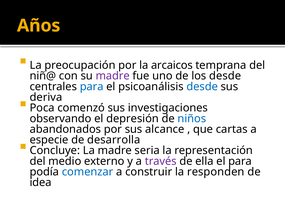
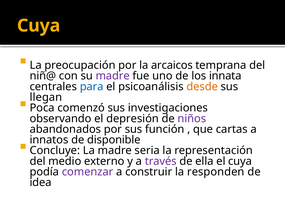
Años: Años -> Cuya (39, 26)
los desde: desde -> innata (225, 76)
desde colour: blue -> orange (202, 86)
deriva: deriva -> llegan (46, 97)
niños colour: blue -> purple (192, 118)
alcance: alcance -> función (165, 129)
especie: especie -> innatos (49, 140)
desarrolla: desarrolla -> disponible (114, 140)
el para: para -> cuya (240, 161)
comenzar colour: blue -> purple (88, 172)
